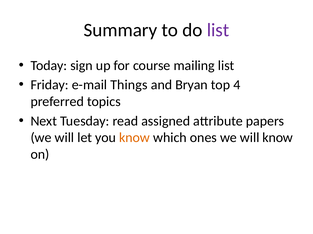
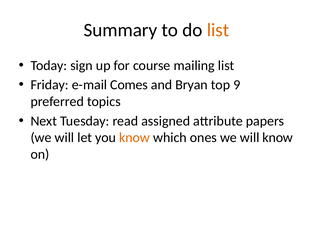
list colour: purple -> orange (218, 30)
Things: Things -> Comes (129, 85)
4: 4 -> 9 (237, 85)
